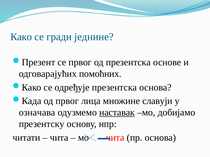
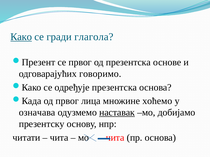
Како underline: none -> present (21, 37)
једнине: једнине -> глагола (94, 37)
помоћних: помоћних -> говоримо (100, 74)
славуји: славуји -> хоћемо (157, 101)
